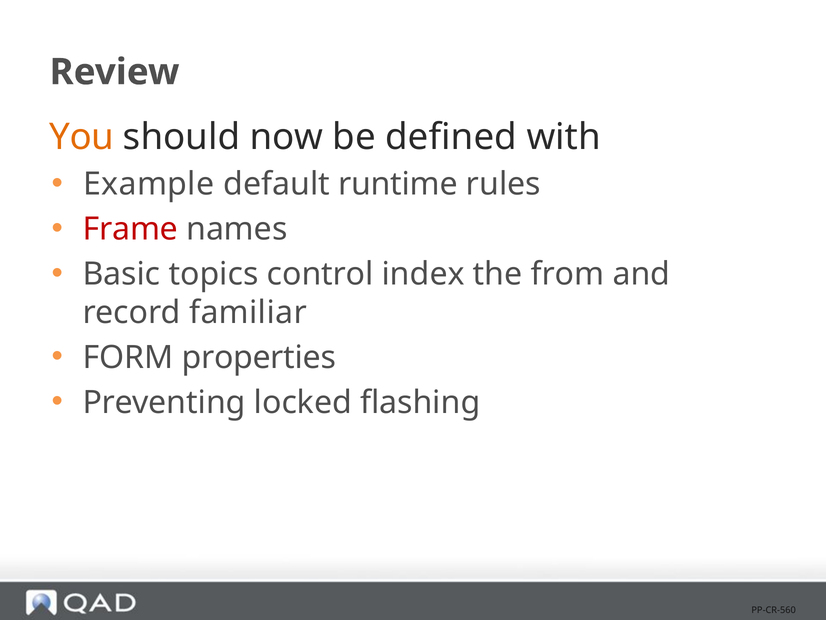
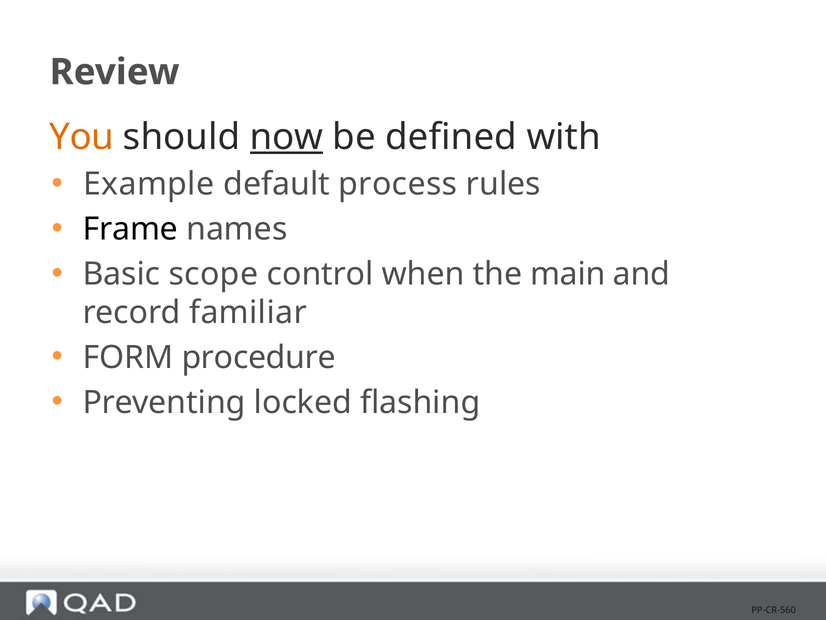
now underline: none -> present (286, 137)
runtime: runtime -> process (398, 184)
Frame colour: red -> black (130, 229)
topics: topics -> scope (213, 274)
index: index -> when (423, 274)
from: from -> main (568, 274)
properties: properties -> procedure (259, 357)
